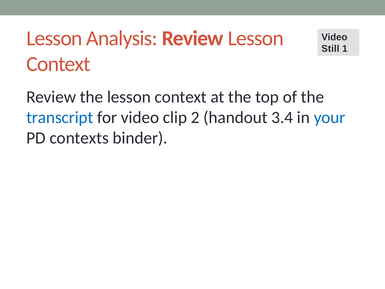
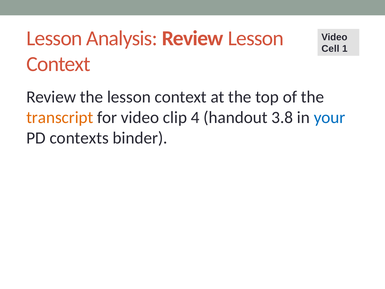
Still: Still -> Cell (330, 49)
transcript colour: blue -> orange (60, 117)
2: 2 -> 4 (195, 117)
3.4: 3.4 -> 3.8 (282, 117)
